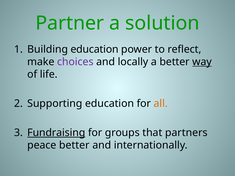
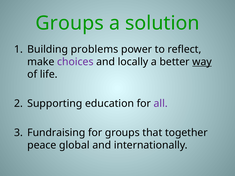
Partner: Partner -> Groups (70, 23)
Building education: education -> problems (94, 49)
all colour: orange -> purple (161, 104)
Fundraising underline: present -> none (56, 133)
partners: partners -> together (186, 133)
peace better: better -> global (74, 145)
